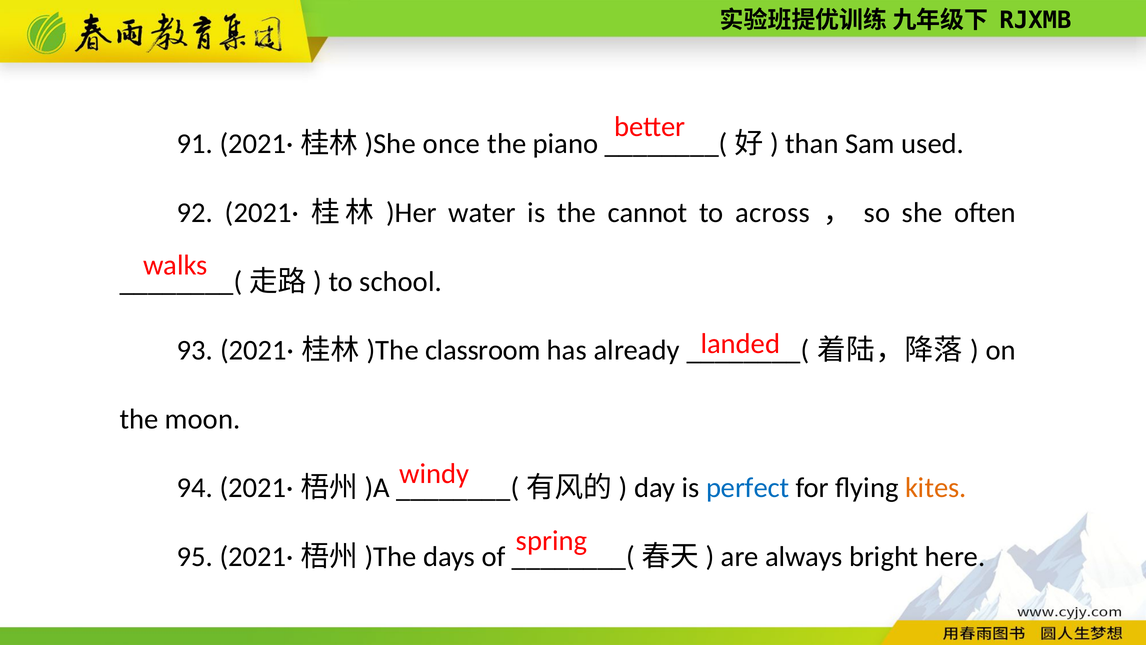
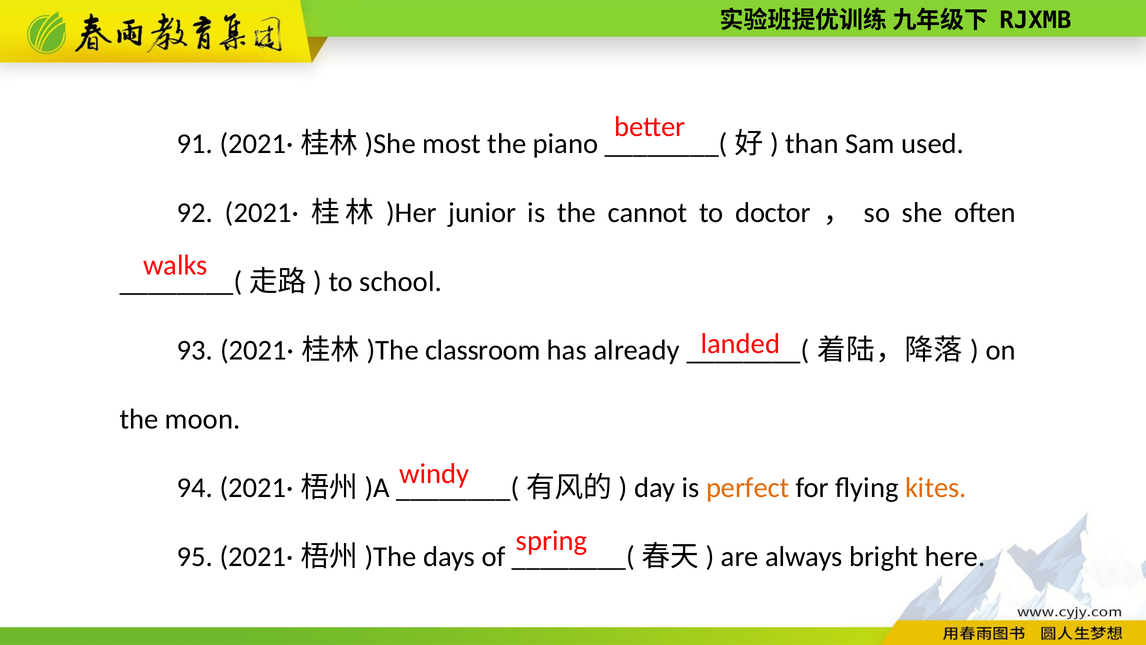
once: once -> most (452, 144)
water: water -> junior (482, 213)
across: across -> doctor (773, 213)
perfect colour: blue -> orange (748, 488)
